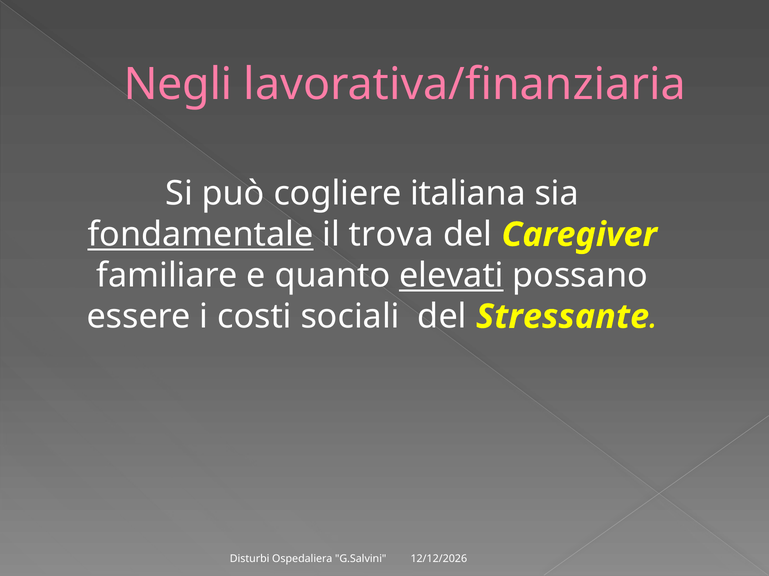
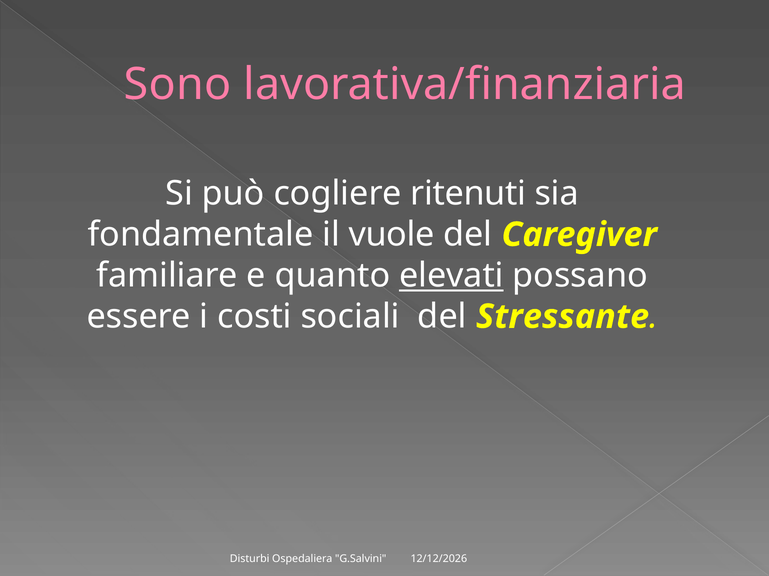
Negli: Negli -> Sono (178, 84)
italiana: italiana -> ritenuti (468, 194)
fondamentale underline: present -> none (200, 235)
trova: trova -> vuole (392, 235)
